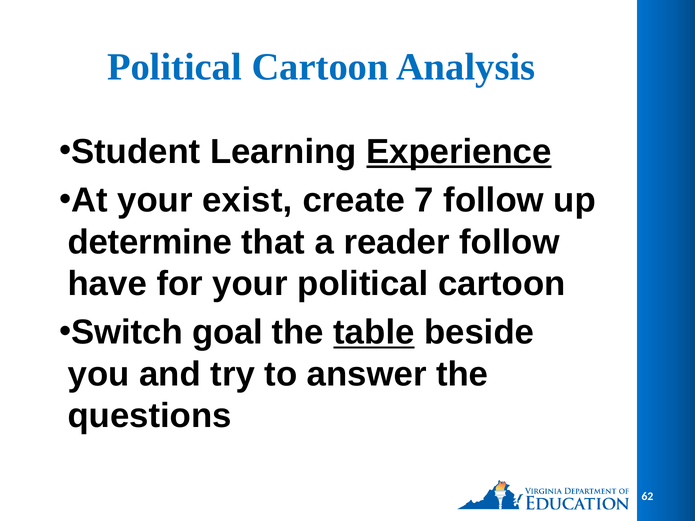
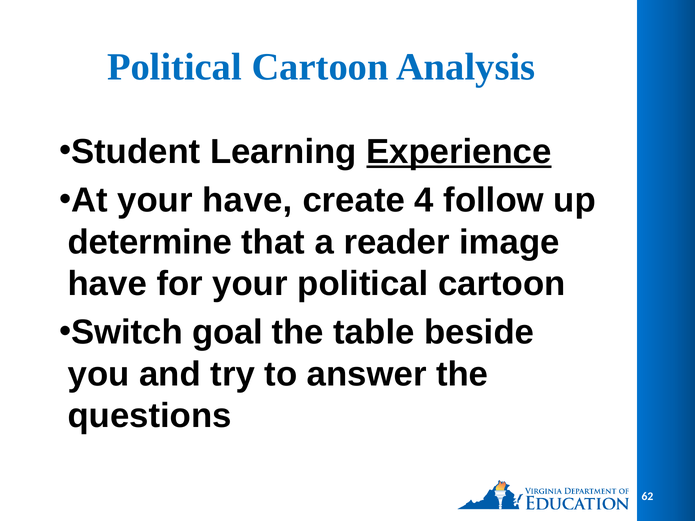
your exist: exist -> have (247, 201)
7: 7 -> 4 (424, 201)
reader follow: follow -> image (509, 242)
table underline: present -> none (374, 333)
